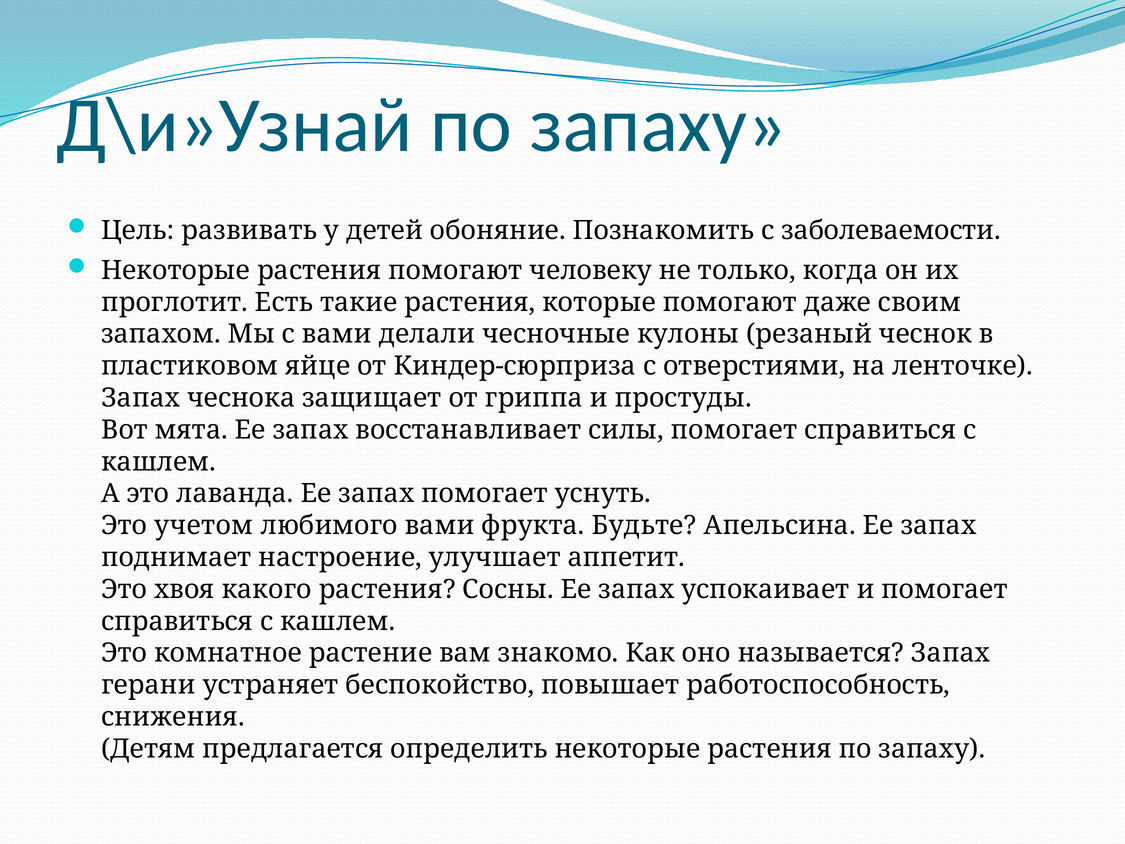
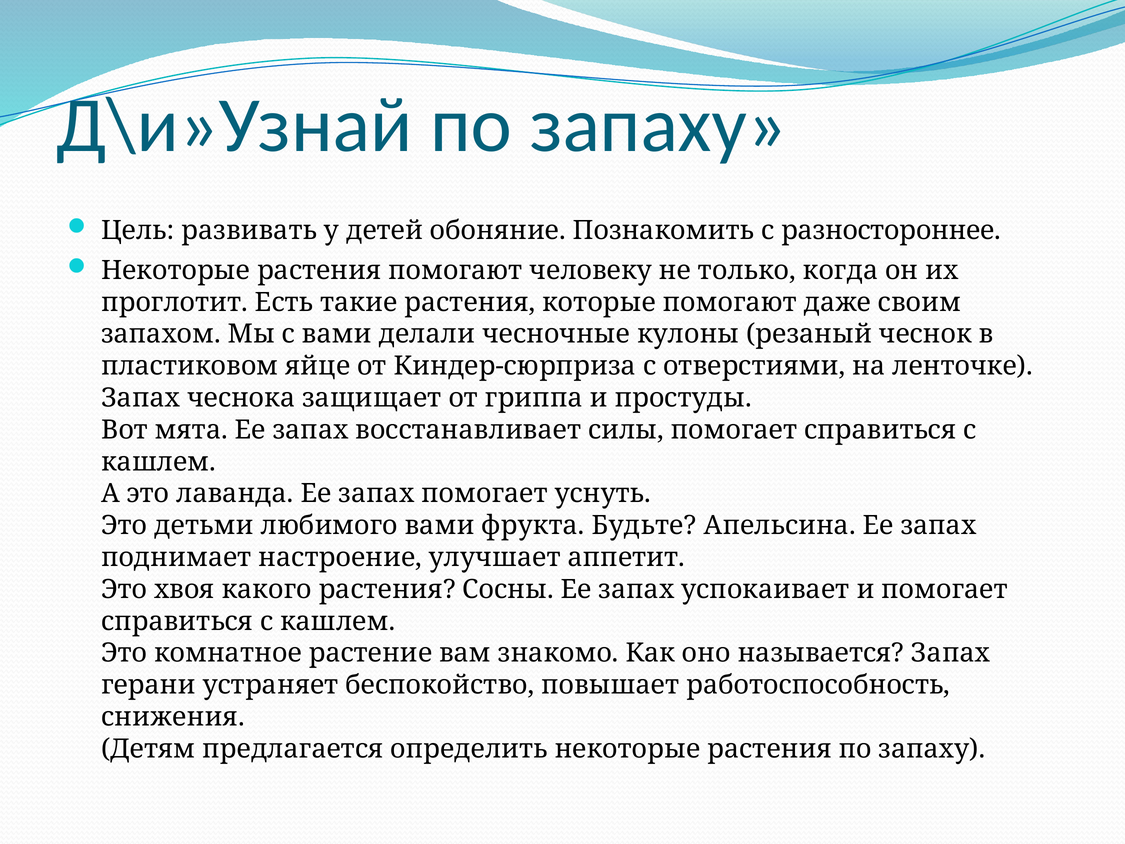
заболеваемости: заболеваемости -> разностороннее (891, 230)
учетом: учетом -> детьми (204, 525)
